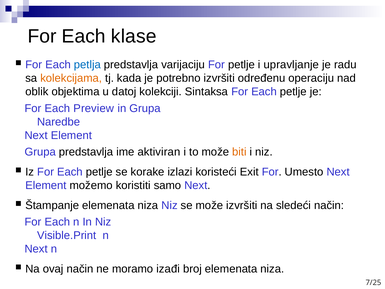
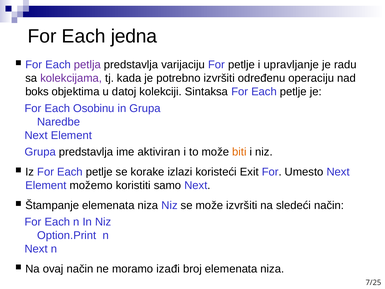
klase: klase -> jedna (134, 36)
petlja colour: blue -> purple (87, 65)
kolekcijama colour: orange -> purple (71, 78)
oblik: oblik -> boks (37, 92)
Preview: Preview -> Osobinu (94, 108)
Visible.Print: Visible.Print -> Option.Print (67, 235)
